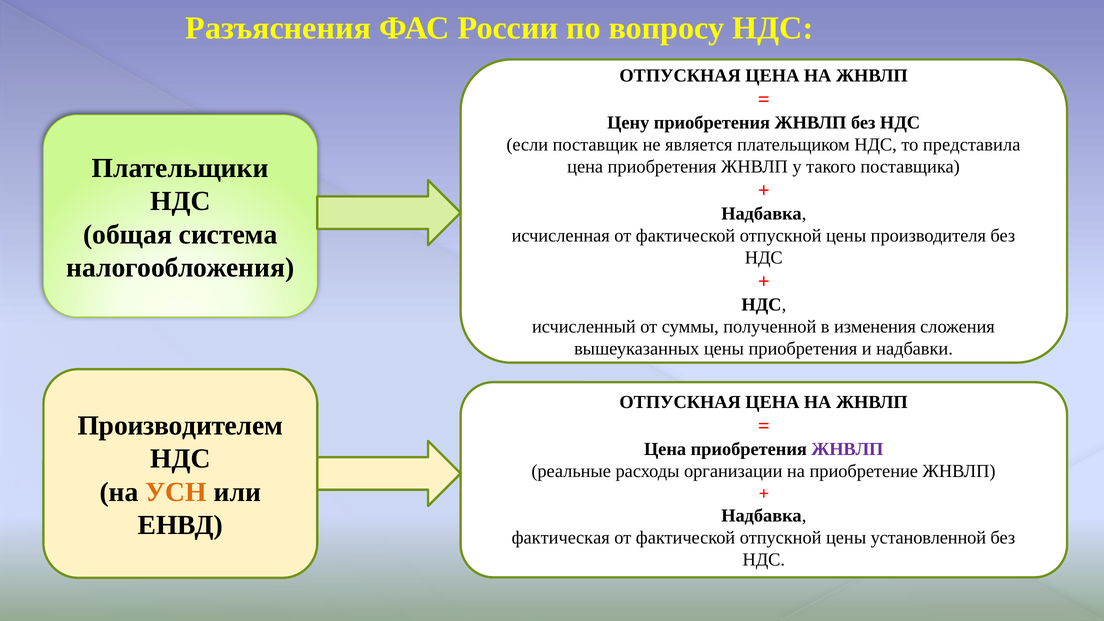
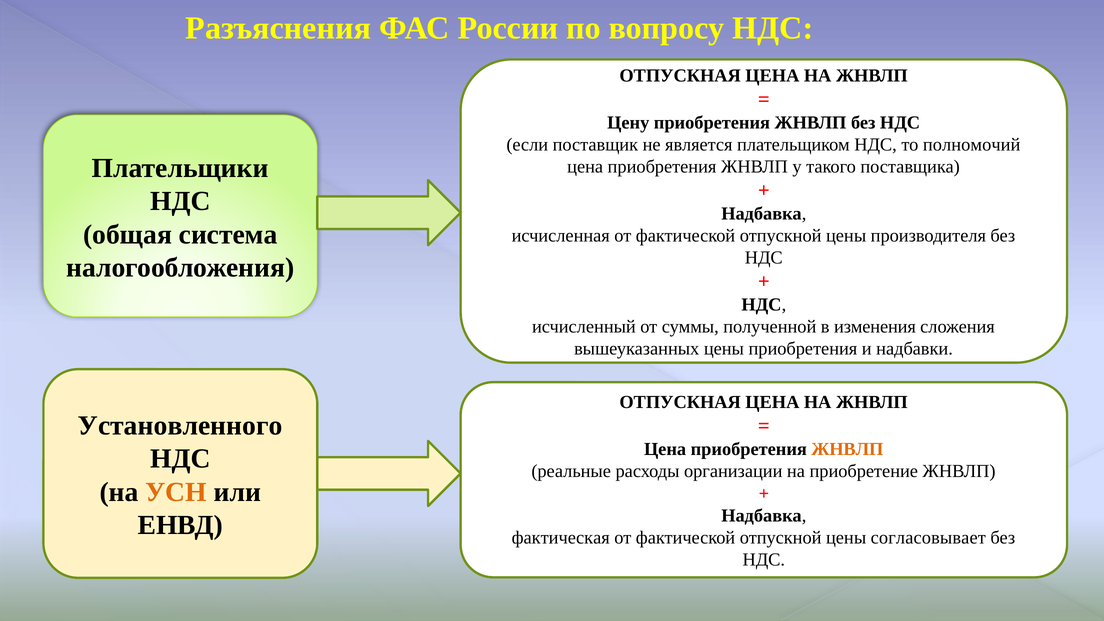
представила: представила -> полномочий (972, 145)
Производителем: Производителем -> Установленного (180, 426)
ЖНВЛП colour: purple -> orange (847, 449)
установленной: установленной -> согласовывает (928, 538)
